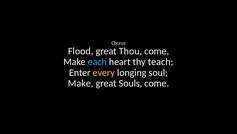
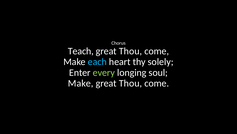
Flood: Flood -> Teach (81, 51)
teach: teach -> solely (161, 62)
every colour: yellow -> light green (104, 72)
Souls: Souls -> Thou (130, 83)
